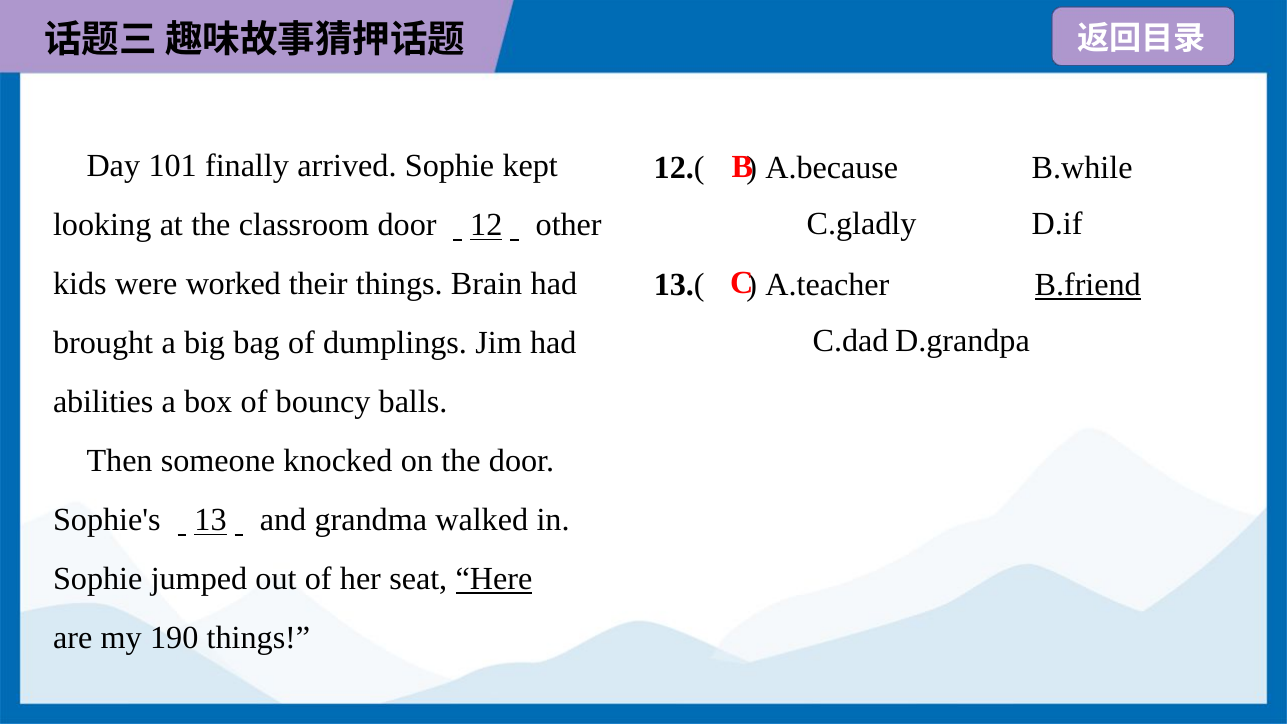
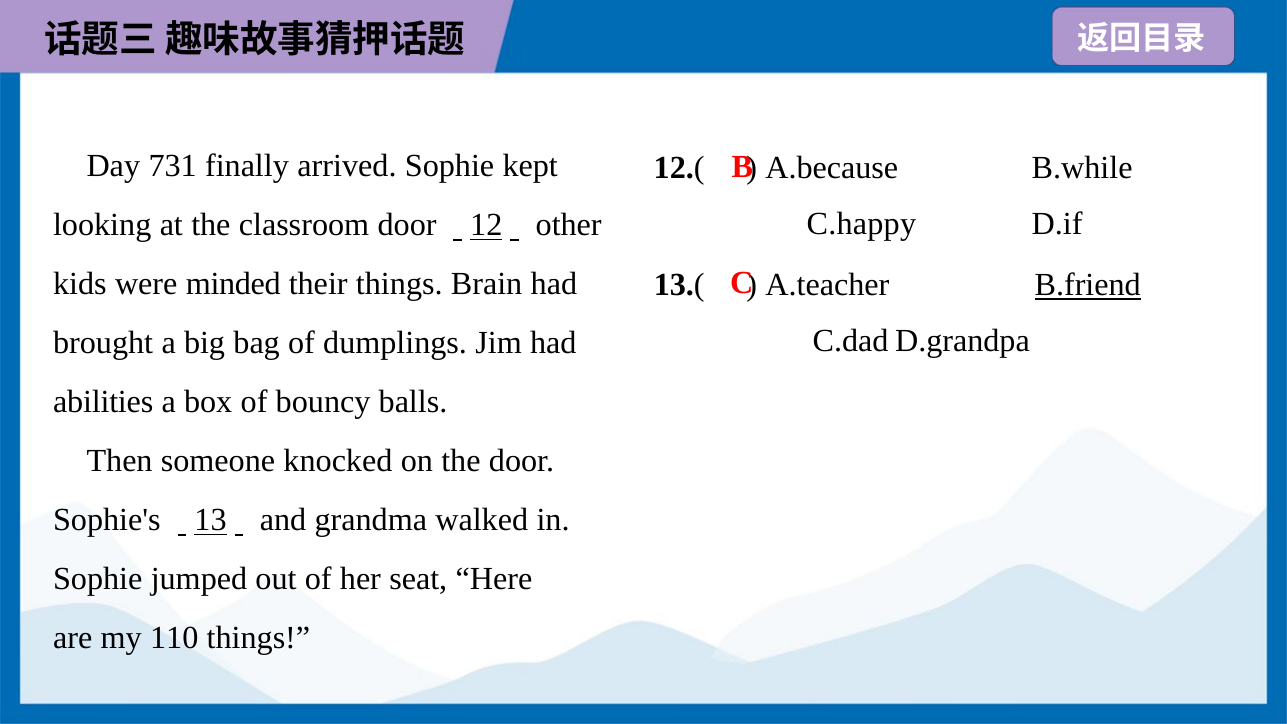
101: 101 -> 731 (173, 166)
C.gladly: C.gladly -> C.happy (861, 224)
worked: worked -> minded (233, 284)
Here underline: present -> none (494, 579)
190: 190 -> 110 (174, 638)
